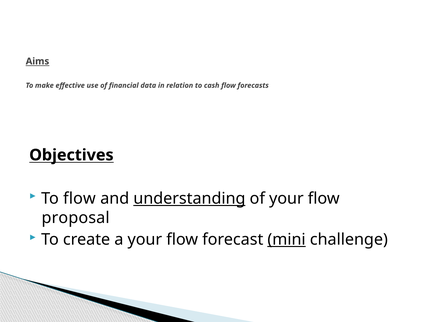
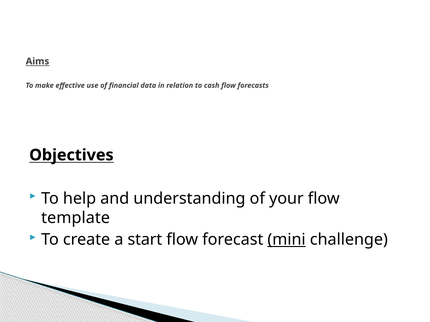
To flow: flow -> help (80, 199)
understanding underline: present -> none (189, 199)
proposal: proposal -> template (76, 218)
a your: your -> start (145, 240)
